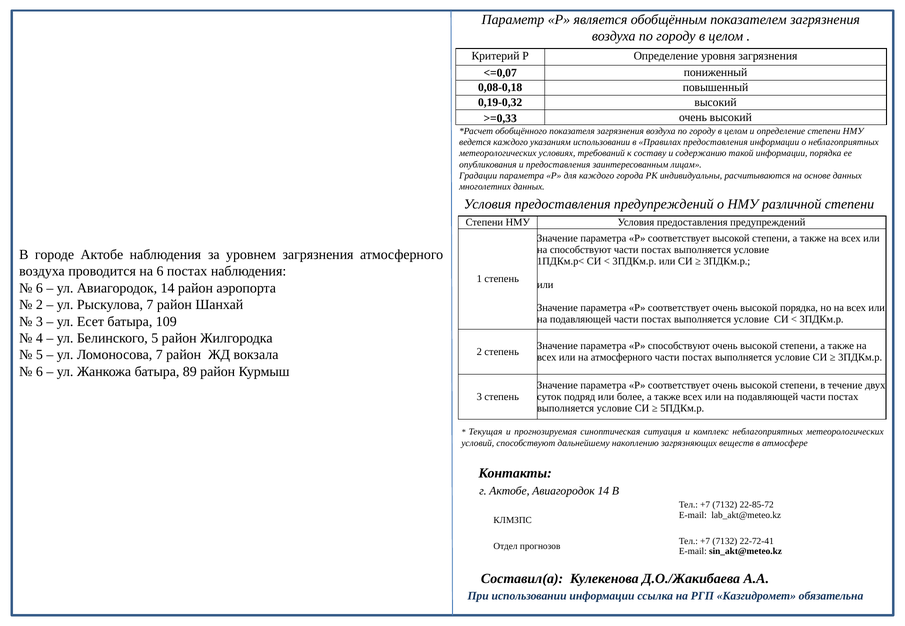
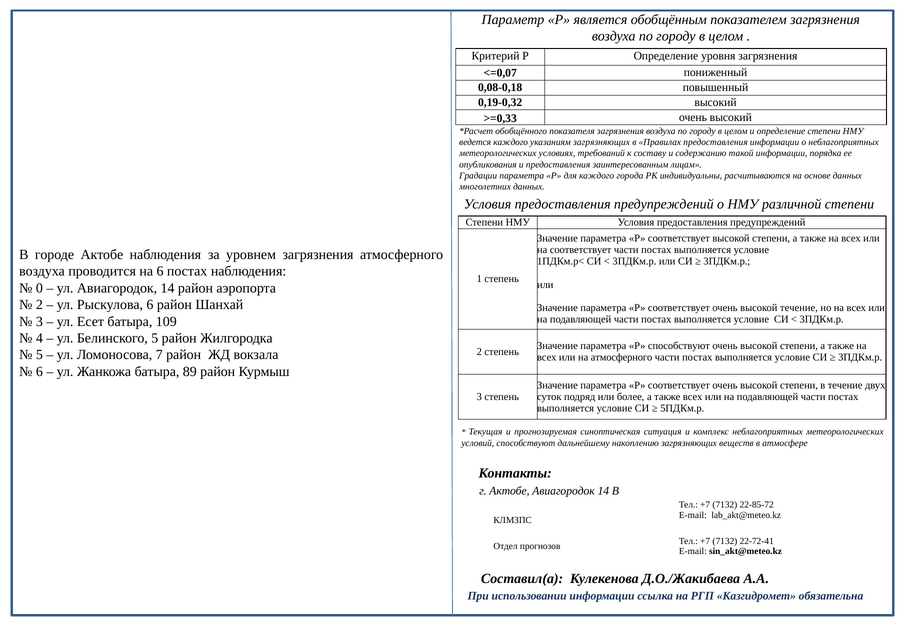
указаниям использовании: использовании -> загрязняющих (602, 142)
на способствуют: способствуют -> соответствует (581, 250)
6: 6 -> 0 (39, 288)
Рыскулова 7: 7 -> 6 (150, 305)
высокой порядка: порядка -> течение (799, 308)
